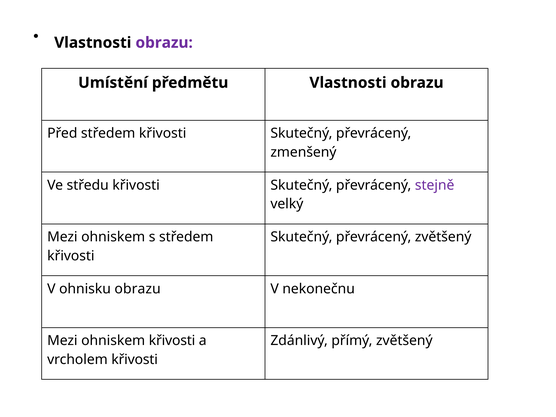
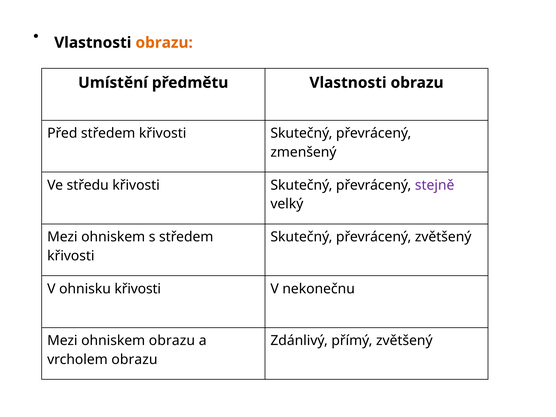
obrazu colour: purple -> orange (164, 43)
ohnisku obrazu: obrazu -> křivosti (138, 289)
ohniskem křivosti: křivosti -> obrazu (172, 341)
vrcholem křivosti: křivosti -> obrazu (134, 360)
